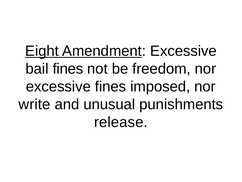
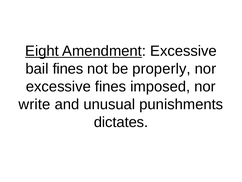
freedom: freedom -> properly (161, 69)
release: release -> dictates (121, 122)
